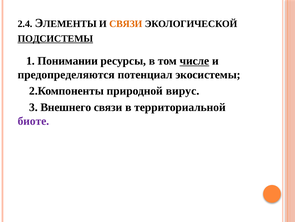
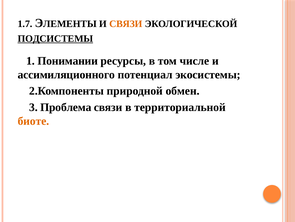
2.4: 2.4 -> 1.7 (25, 24)
числе underline: present -> none (194, 61)
предопределяются: предопределяются -> ассимиляционного (66, 74)
вирус: вирус -> обмен (183, 91)
Внешнего: Внешнего -> Проблема (66, 107)
биоте colour: purple -> orange (33, 121)
